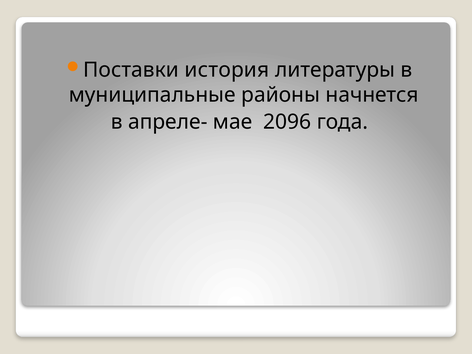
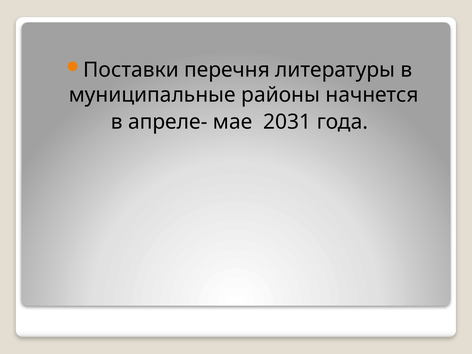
история: история -> перечня (227, 70)
2096: 2096 -> 2031 (287, 122)
